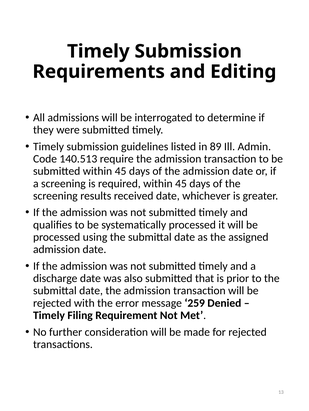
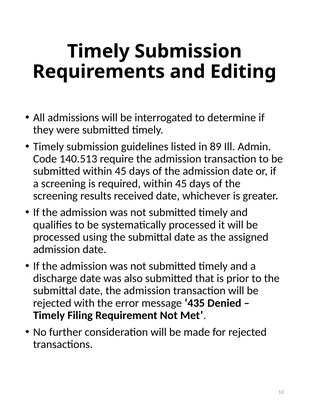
259: 259 -> 435 (195, 304)
